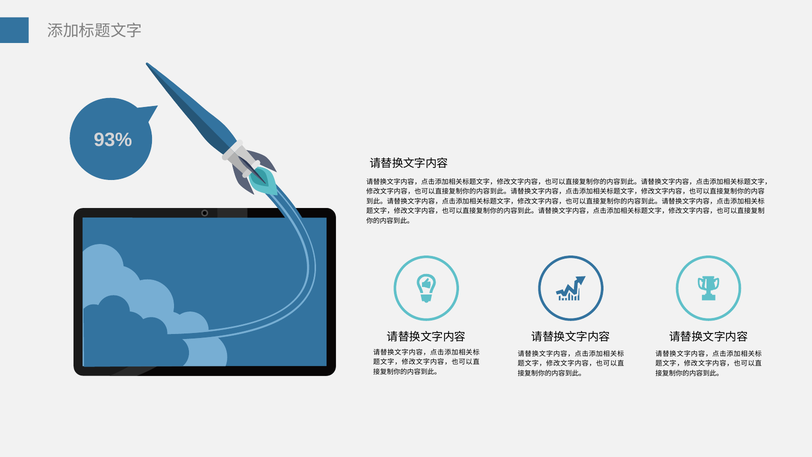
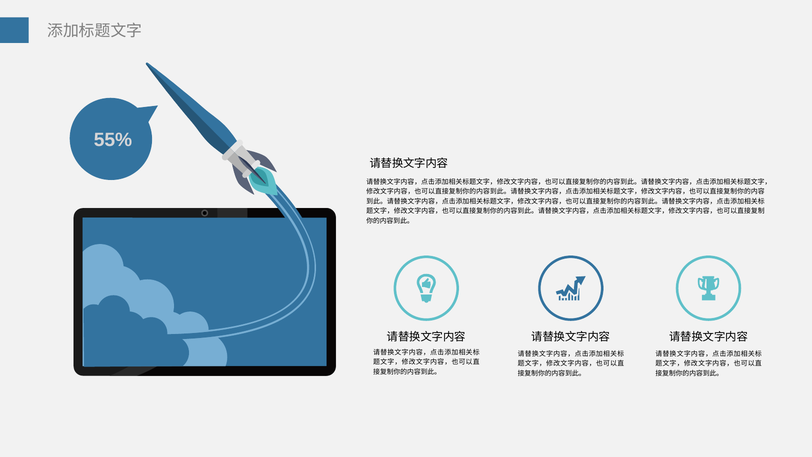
93%: 93% -> 55% (113, 140)
